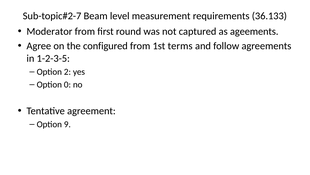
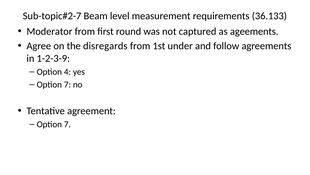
configured: configured -> disregards (105, 46)
terms: terms -> under (180, 46)
1-2-3-5: 1-2-3-5 -> 1-2-3-9 (53, 58)
2: 2 -> 4 (67, 72)
0: 0 -> 7 (67, 84)
9: 9 -> 7 (67, 124)
